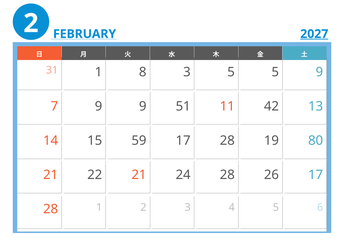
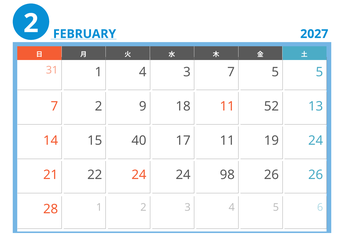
2027 underline: present -> none (314, 34)
1 8: 8 -> 4 (143, 72)
3 5: 5 -> 7 (231, 72)
5 9: 9 -> 5 (319, 72)
7 9: 9 -> 2 (99, 106)
51: 51 -> 18 (183, 106)
42: 42 -> 52 (271, 106)
59: 59 -> 40 (139, 141)
28: 28 -> 11 (227, 141)
19 80: 80 -> 24 (316, 141)
22 21: 21 -> 24 (139, 175)
24 28: 28 -> 98 (227, 175)
26 17: 17 -> 26 (316, 175)
